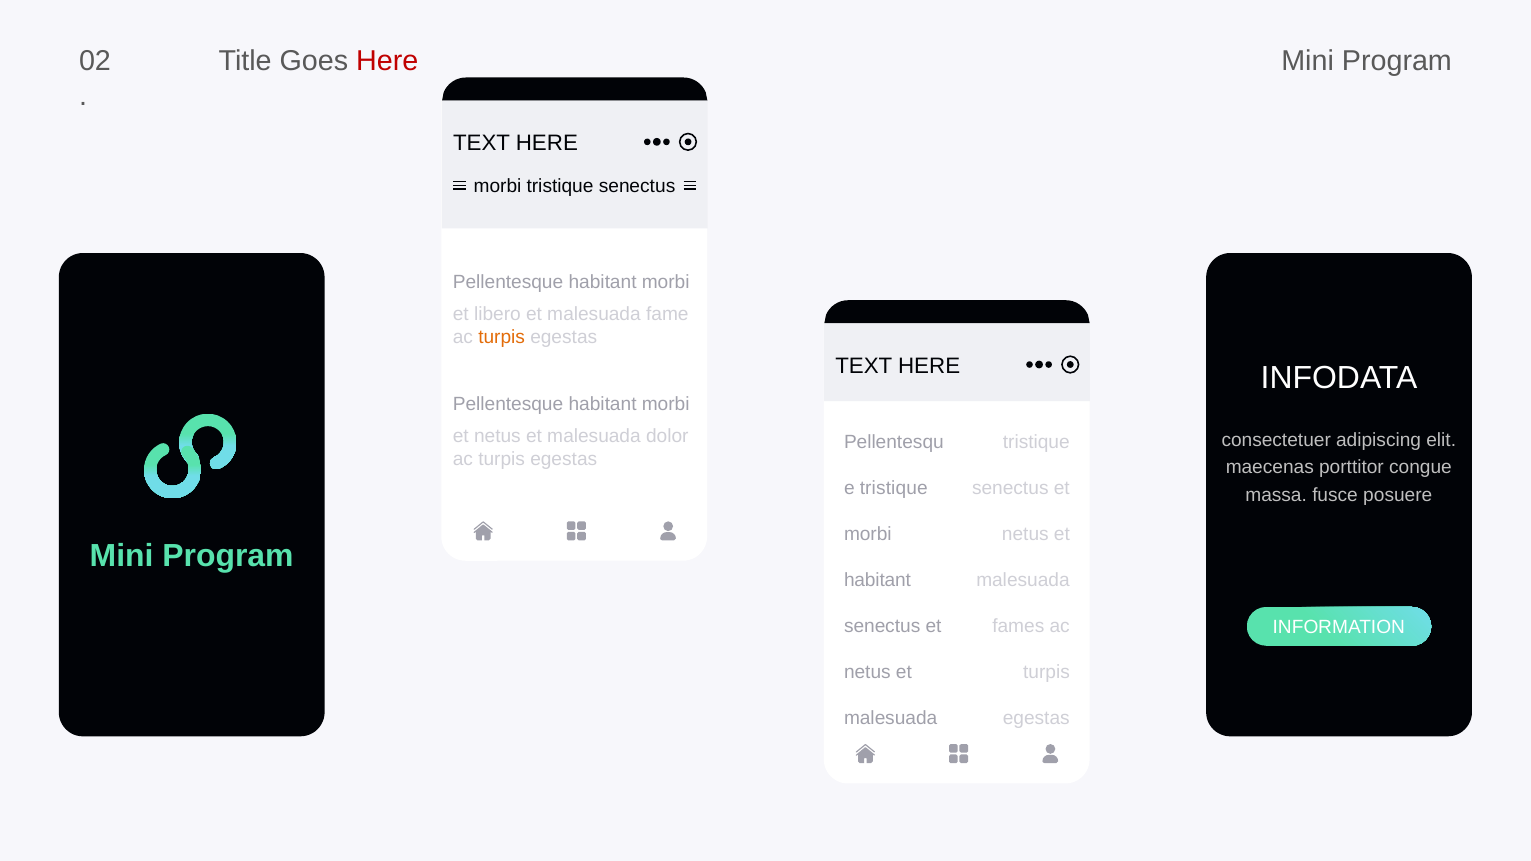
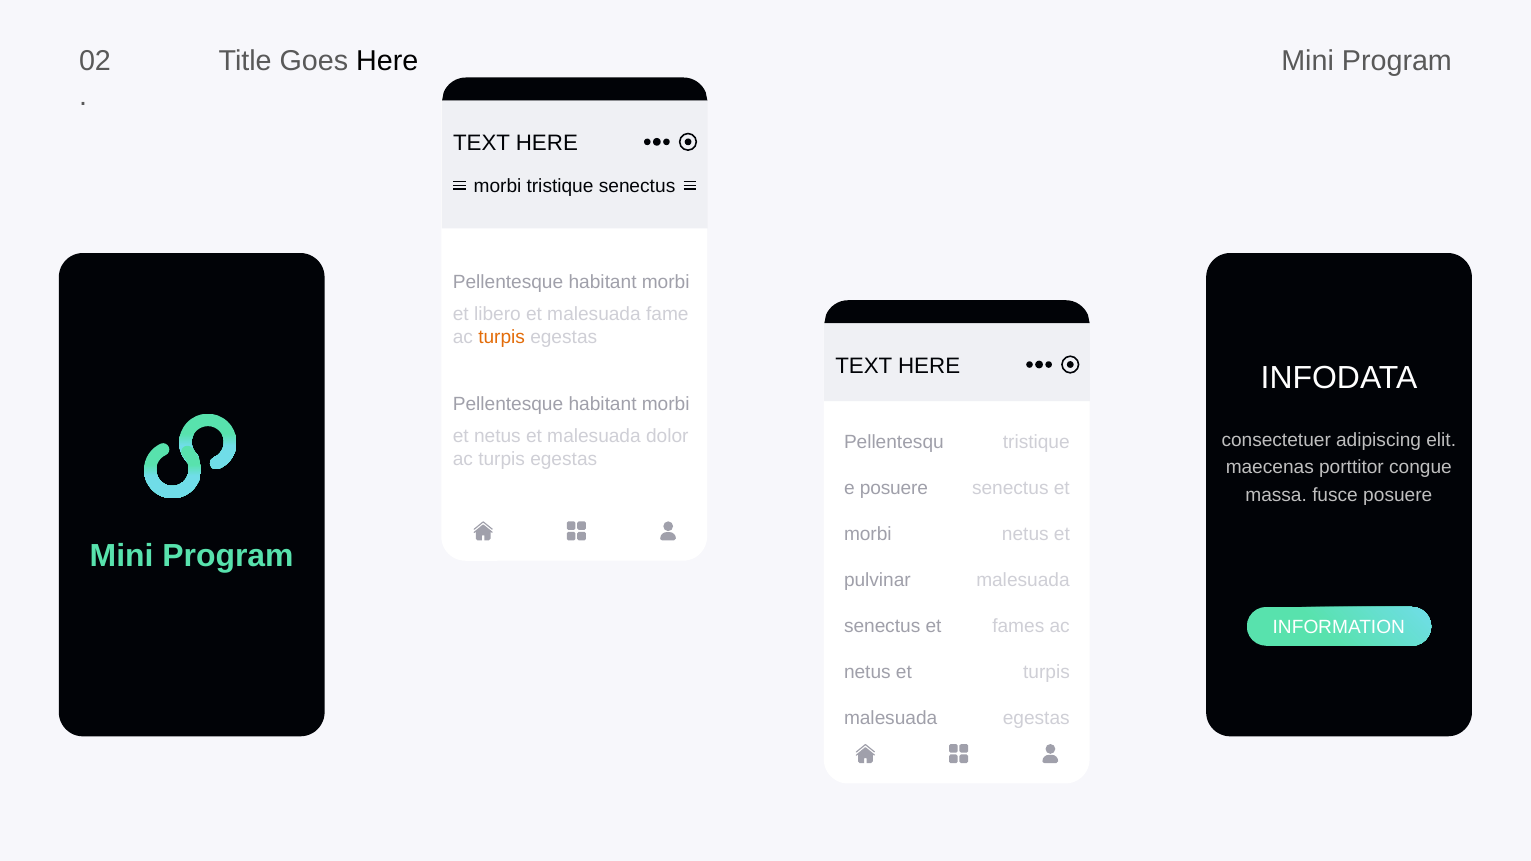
Here colour: red -> black (387, 61)
tristique: tristique -> posuere (894, 489)
habitant: habitant -> pulvinar (877, 580)
